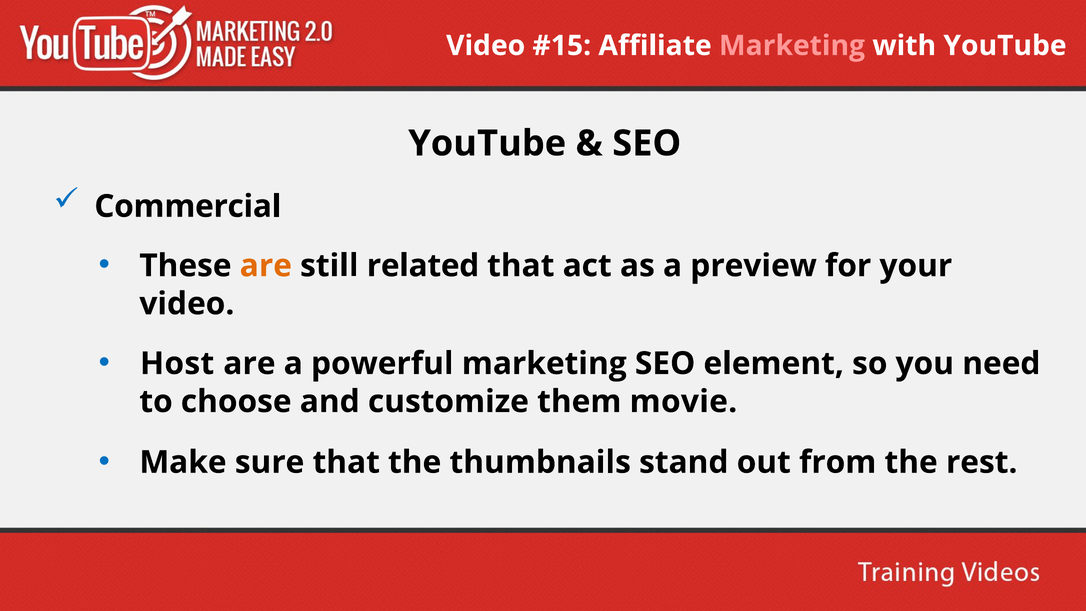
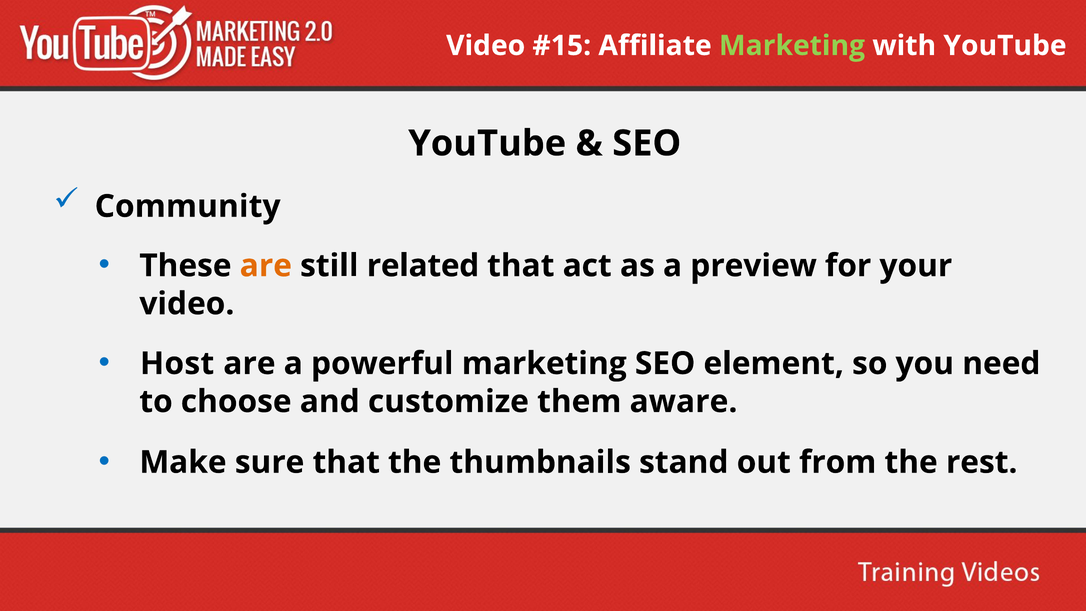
Marketing colour: pink -> light green (792, 46)
Commercial: Commercial -> Community (188, 206)
movie: movie -> aware (684, 402)
